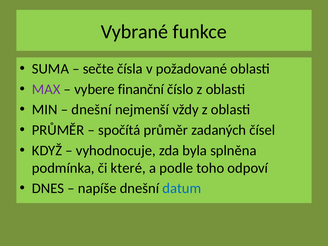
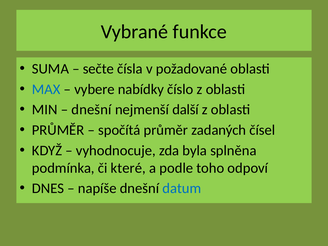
MAX colour: purple -> blue (46, 89)
finanční: finanční -> nabídky (141, 89)
vždy: vždy -> další (185, 110)
